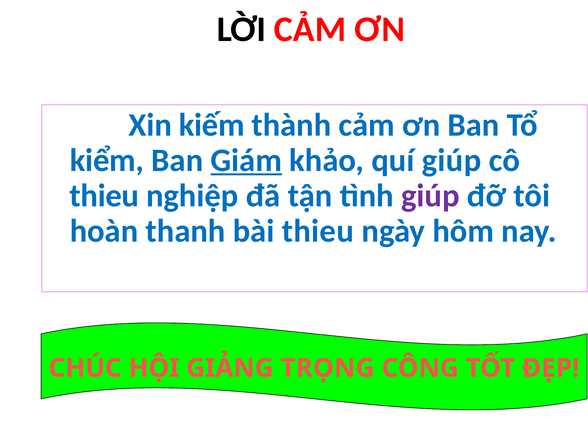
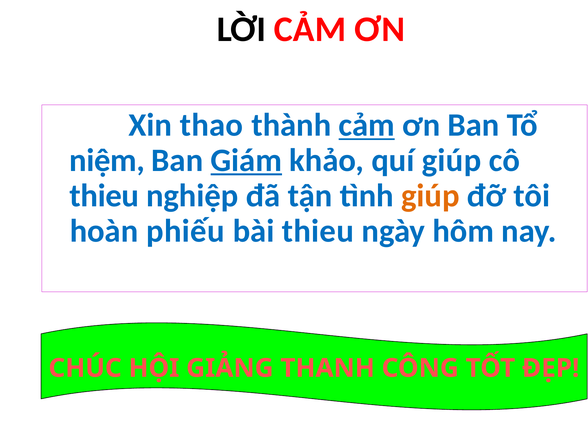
kiếm: kiếm -> thao (211, 125)
cảm underline: none -> present (367, 125)
kiểm: kiểm -> niệm (107, 160)
giúp colour: purple -> orange (430, 196)
thanh: thanh -> phiếu (185, 231)
TRỌNG: TRỌNG -> THANH (328, 368)
